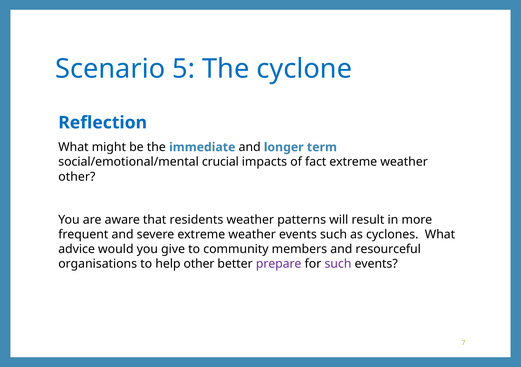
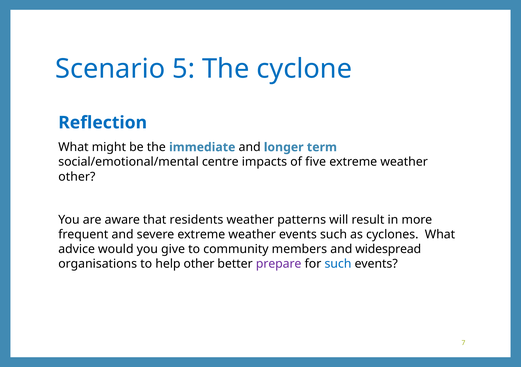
crucial: crucial -> centre (220, 162)
fact: fact -> five (316, 162)
resourceful: resourceful -> widespread (388, 249)
such colour: purple -> blue (338, 264)
